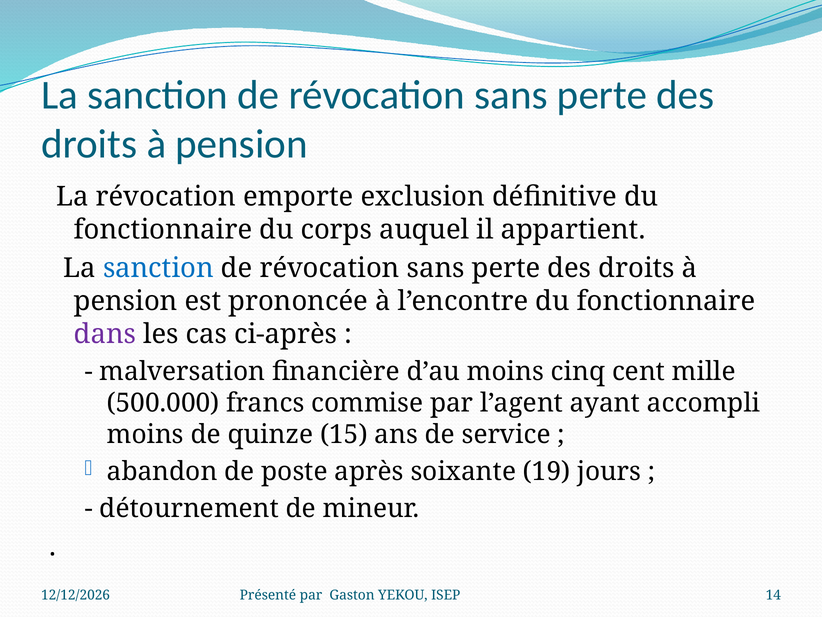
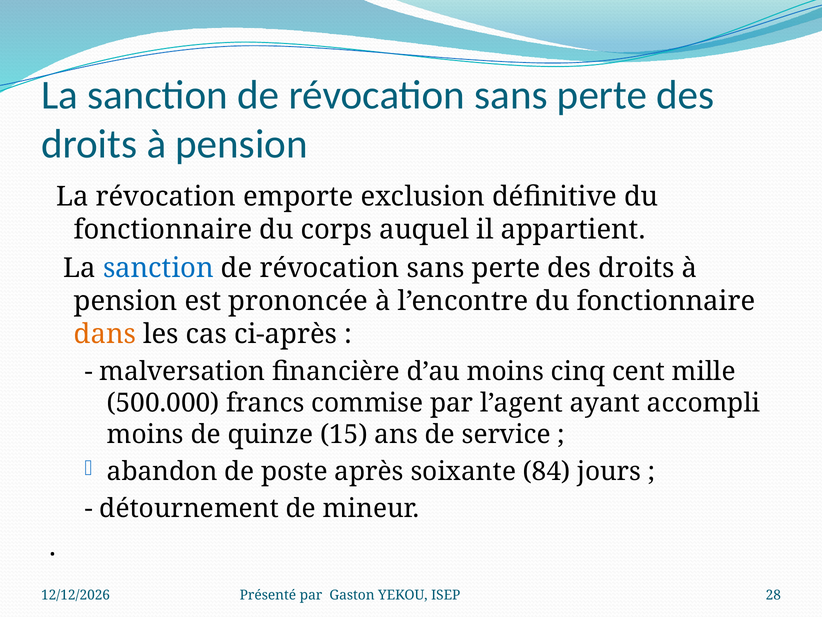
dans colour: purple -> orange (105, 334)
19: 19 -> 84 (547, 471)
14: 14 -> 28 (773, 595)
